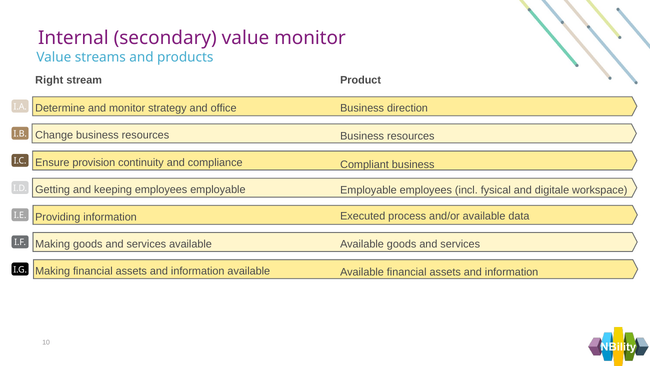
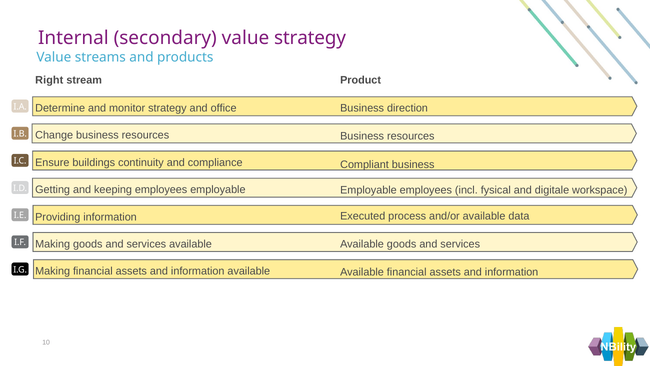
value monitor: monitor -> strategy (310, 38)
provision: provision -> buildings (94, 162)
